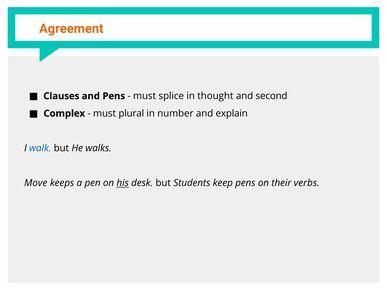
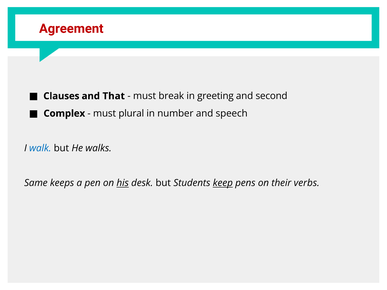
Agreement colour: orange -> red (71, 29)
and Pens: Pens -> That (114, 96)
splice: splice -> break (171, 96)
thought: thought -> greeting (215, 96)
explain: explain -> speech (232, 114)
Move: Move -> Same (36, 183)
keep underline: none -> present (223, 183)
